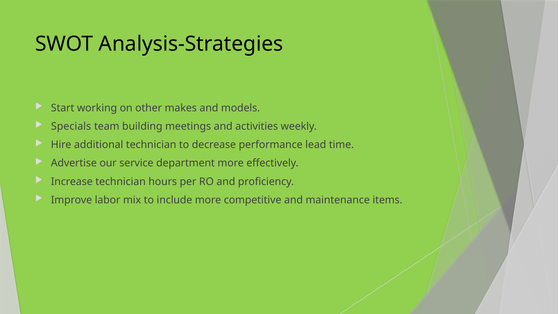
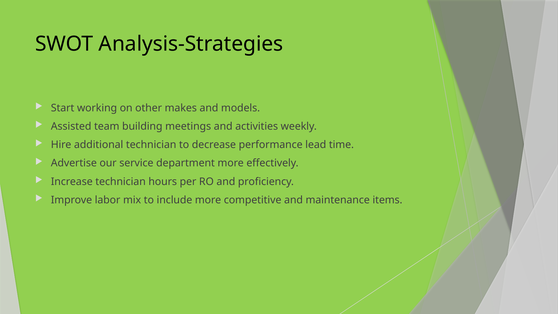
Specials: Specials -> Assisted (71, 126)
